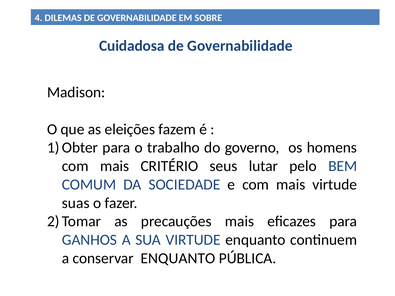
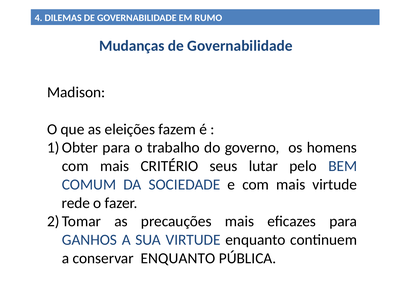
SOBRE: SOBRE -> RUMO (208, 18)
Cuidadosa: Cuidadosa -> Mudanças (132, 46)
suas: suas -> rede (76, 203)
